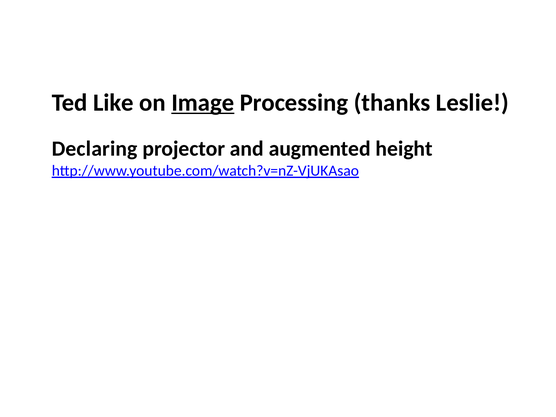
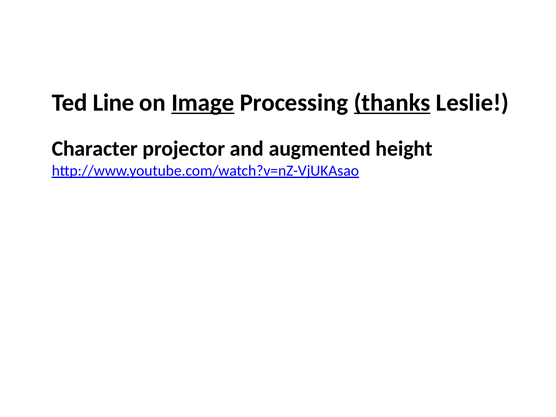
Like: Like -> Line (114, 103)
thanks underline: none -> present (392, 103)
Declaring: Declaring -> Character (95, 149)
